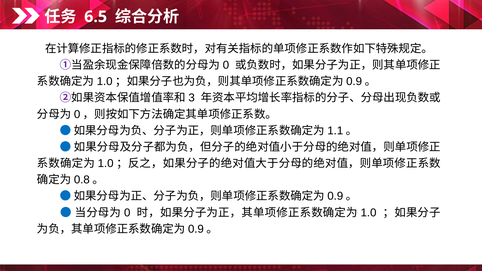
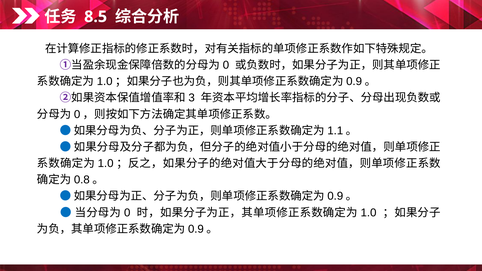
6.5: 6.5 -> 8.5 (96, 17)
